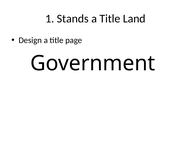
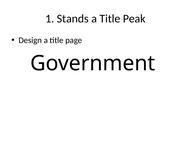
Land: Land -> Peak (134, 18)
